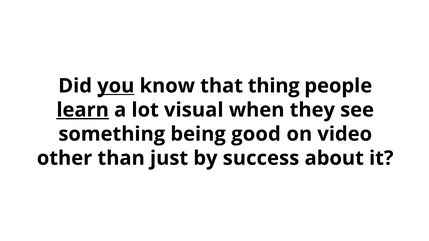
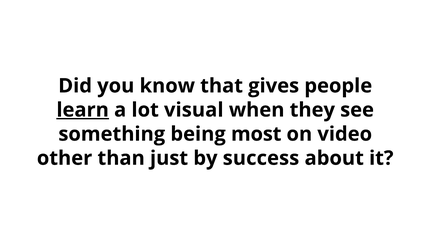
you underline: present -> none (116, 86)
thing: thing -> gives (274, 86)
good: good -> most (256, 134)
